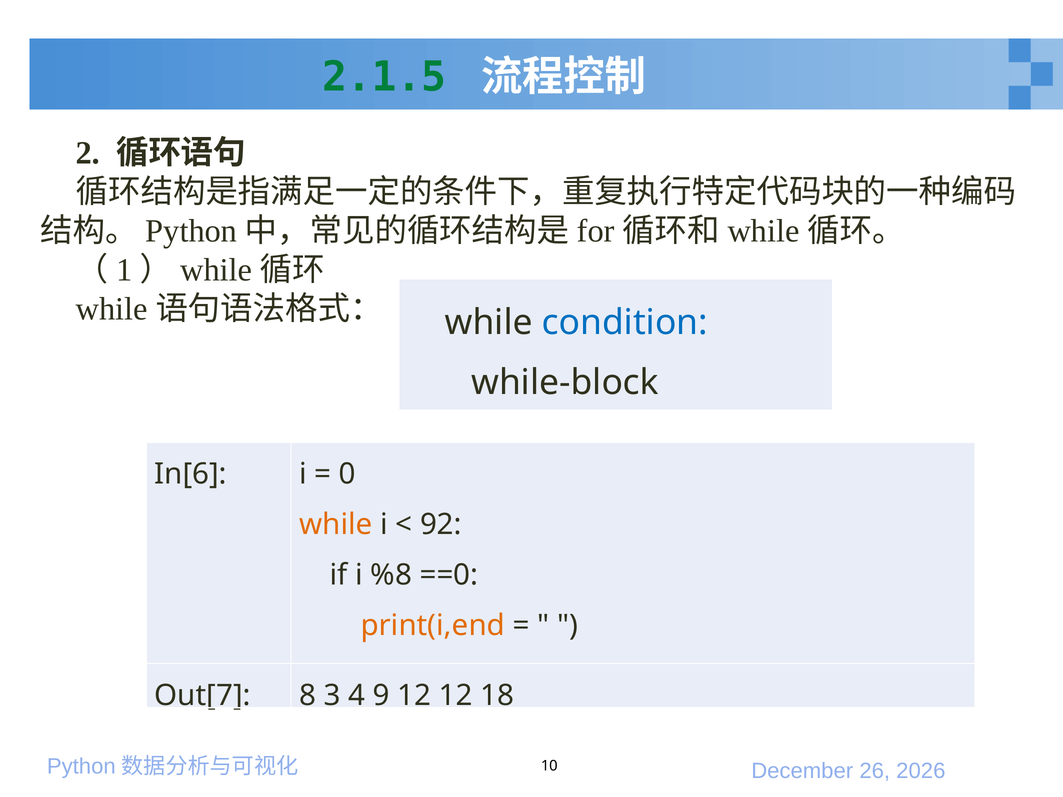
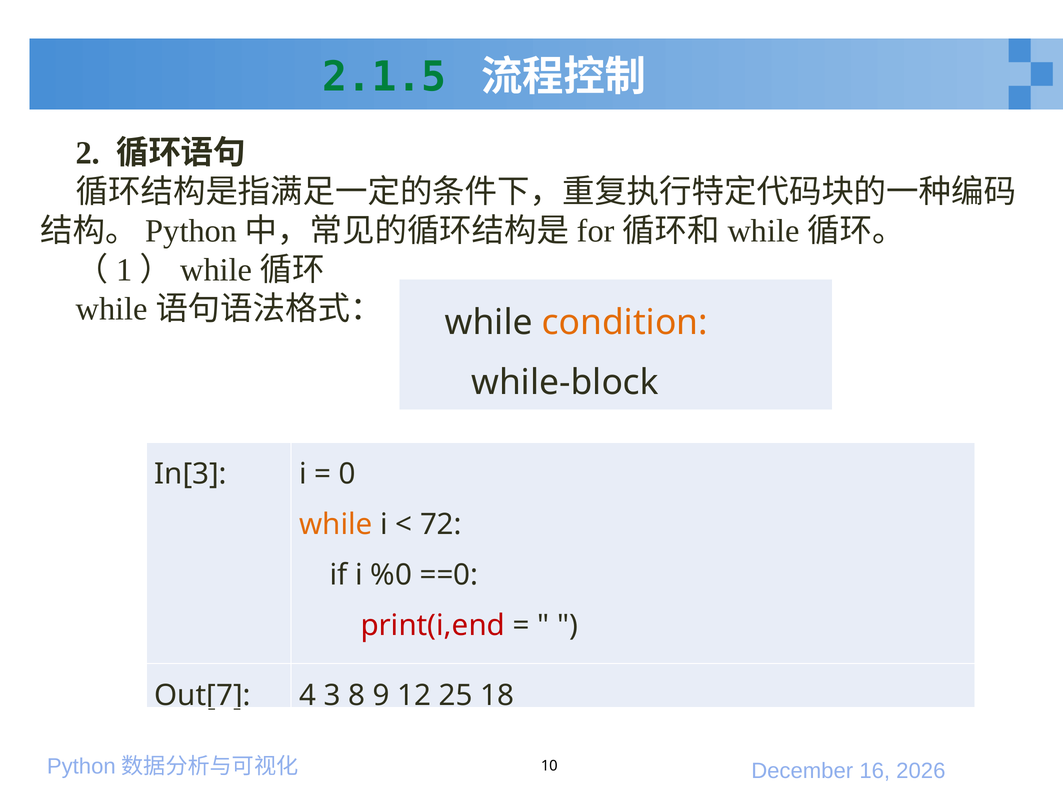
condition colour: blue -> orange (625, 322)
In[6: In[6 -> In[3 (191, 474)
92: 92 -> 72 (441, 525)
%8: %8 -> %0 (391, 575)
print(i,end colour: orange -> red (433, 626)
8: 8 -> 4 (308, 696)
4: 4 -> 8 (357, 696)
12 12: 12 -> 25 (456, 696)
26: 26 -> 16 (875, 771)
